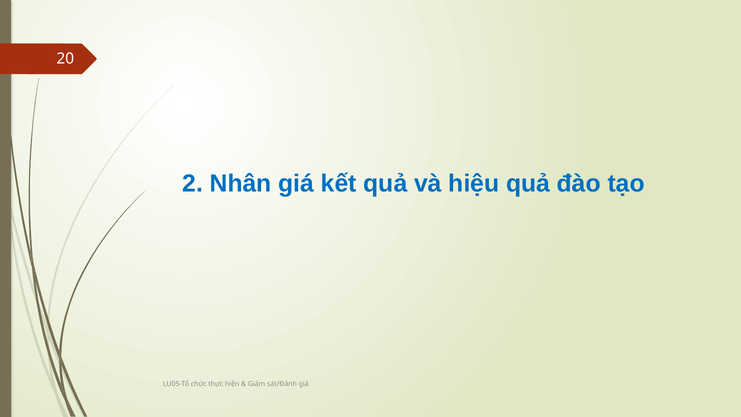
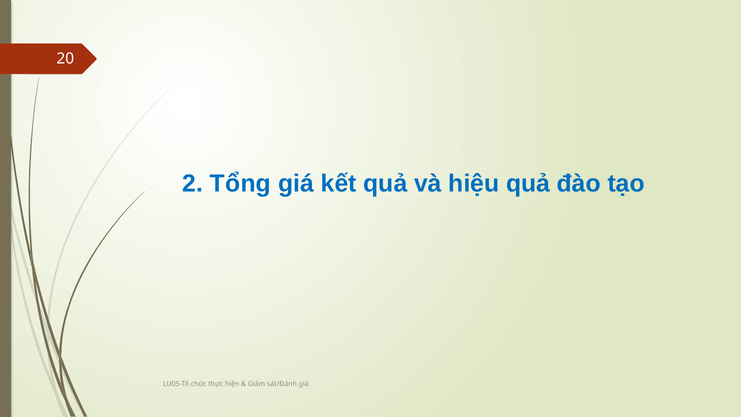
Nhân: Nhân -> Tổng (240, 183)
